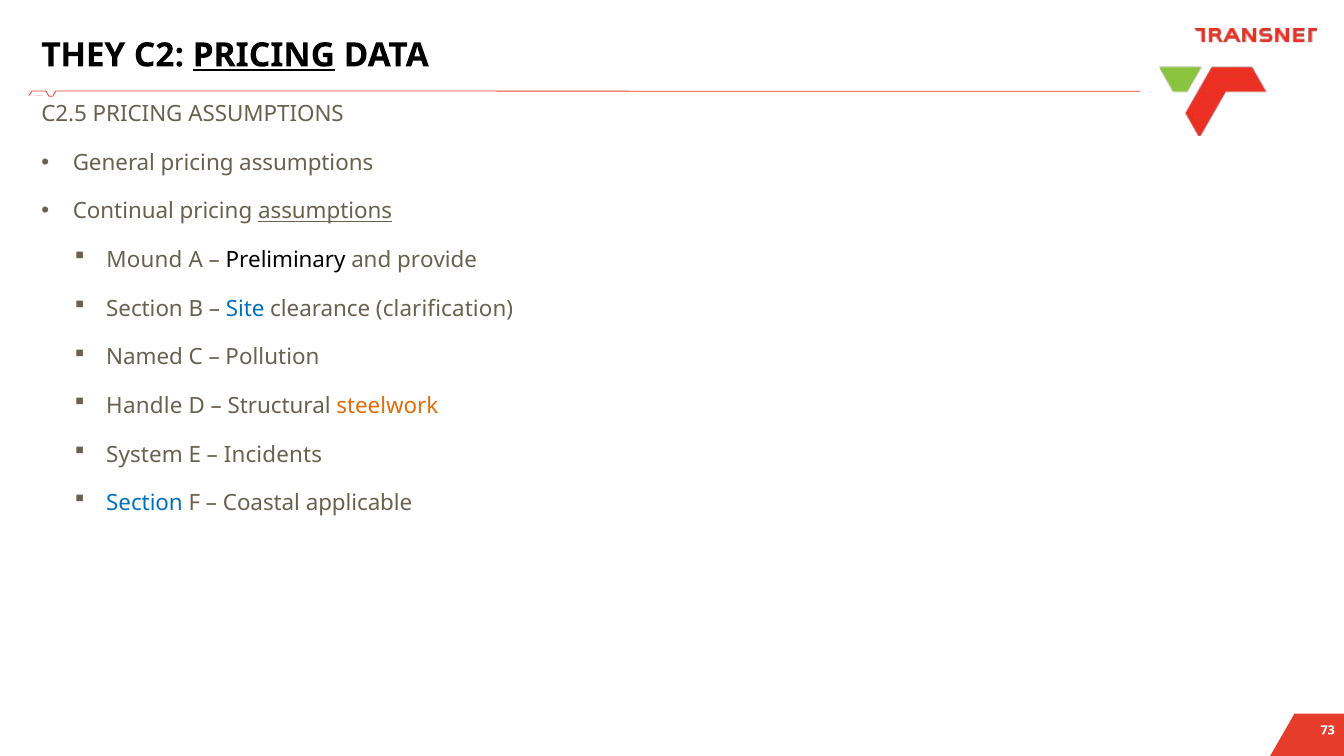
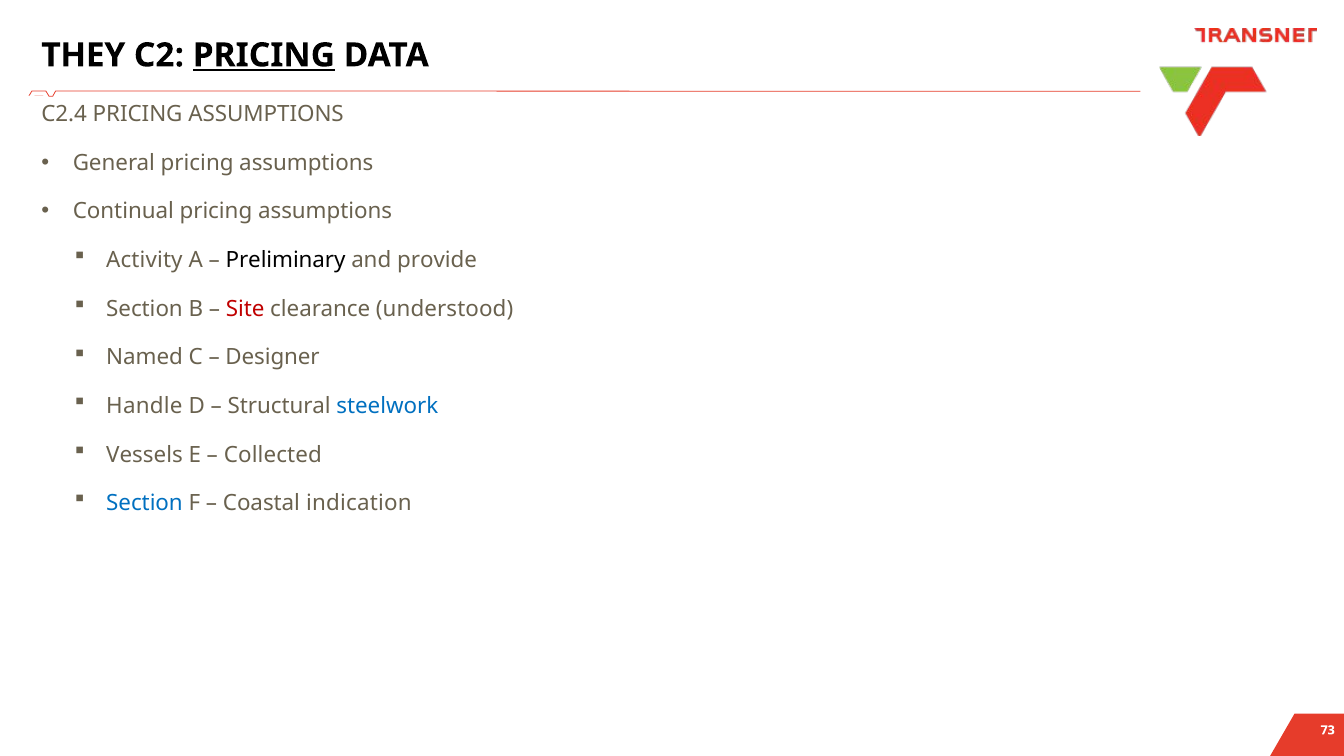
C2.5: C2.5 -> C2.4 (64, 114)
assumptions underline: present -> none (325, 212)
Mound: Mound -> Activity (144, 260)
Site colour: blue -> red (245, 309)
clarification: clarification -> understood (445, 309)
Pollution: Pollution -> Designer (273, 357)
steelwork colour: orange -> blue (387, 406)
System: System -> Vessels (144, 455)
Incidents: Incidents -> Collected (273, 455)
applicable: applicable -> indication (359, 503)
